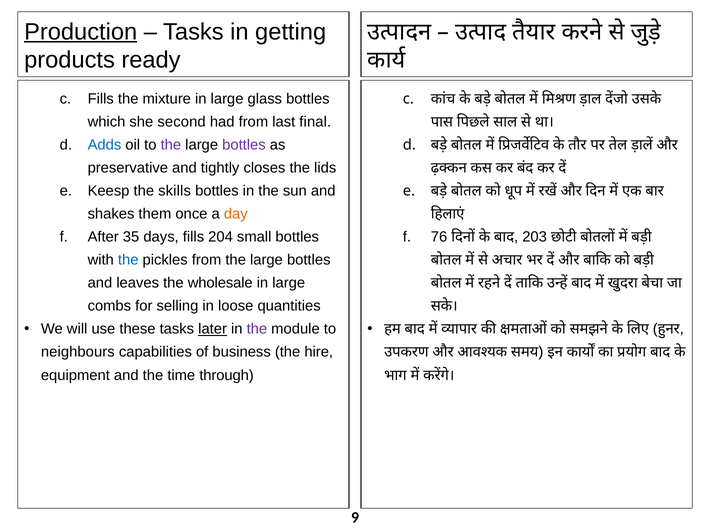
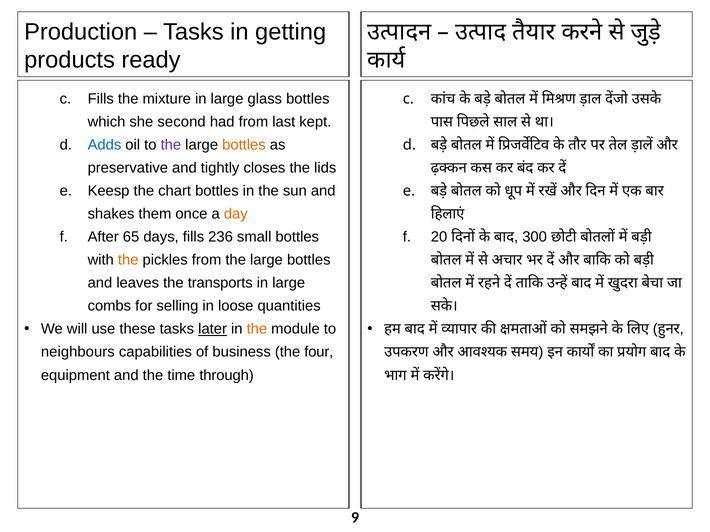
Production underline: present -> none (81, 32)
final: final -> kept (315, 122)
bottles colour: purple -> orange (244, 145)
skills: skills -> chart (175, 191)
35: 35 -> 65 (131, 237)
204: 204 -> 236 (221, 237)
76: 76 -> 20 (439, 237)
203: 203 -> 300 (535, 237)
the colour: blue -> orange (128, 260)
wholesale: wholesale -> transports (220, 283)
the colour: purple -> orange (257, 329)
hire: hire -> four (319, 352)
